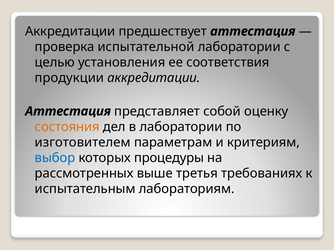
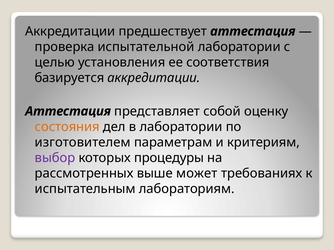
продукции: продукции -> базируется (69, 78)
выбор colour: blue -> purple (55, 158)
третья: третья -> может (197, 174)
